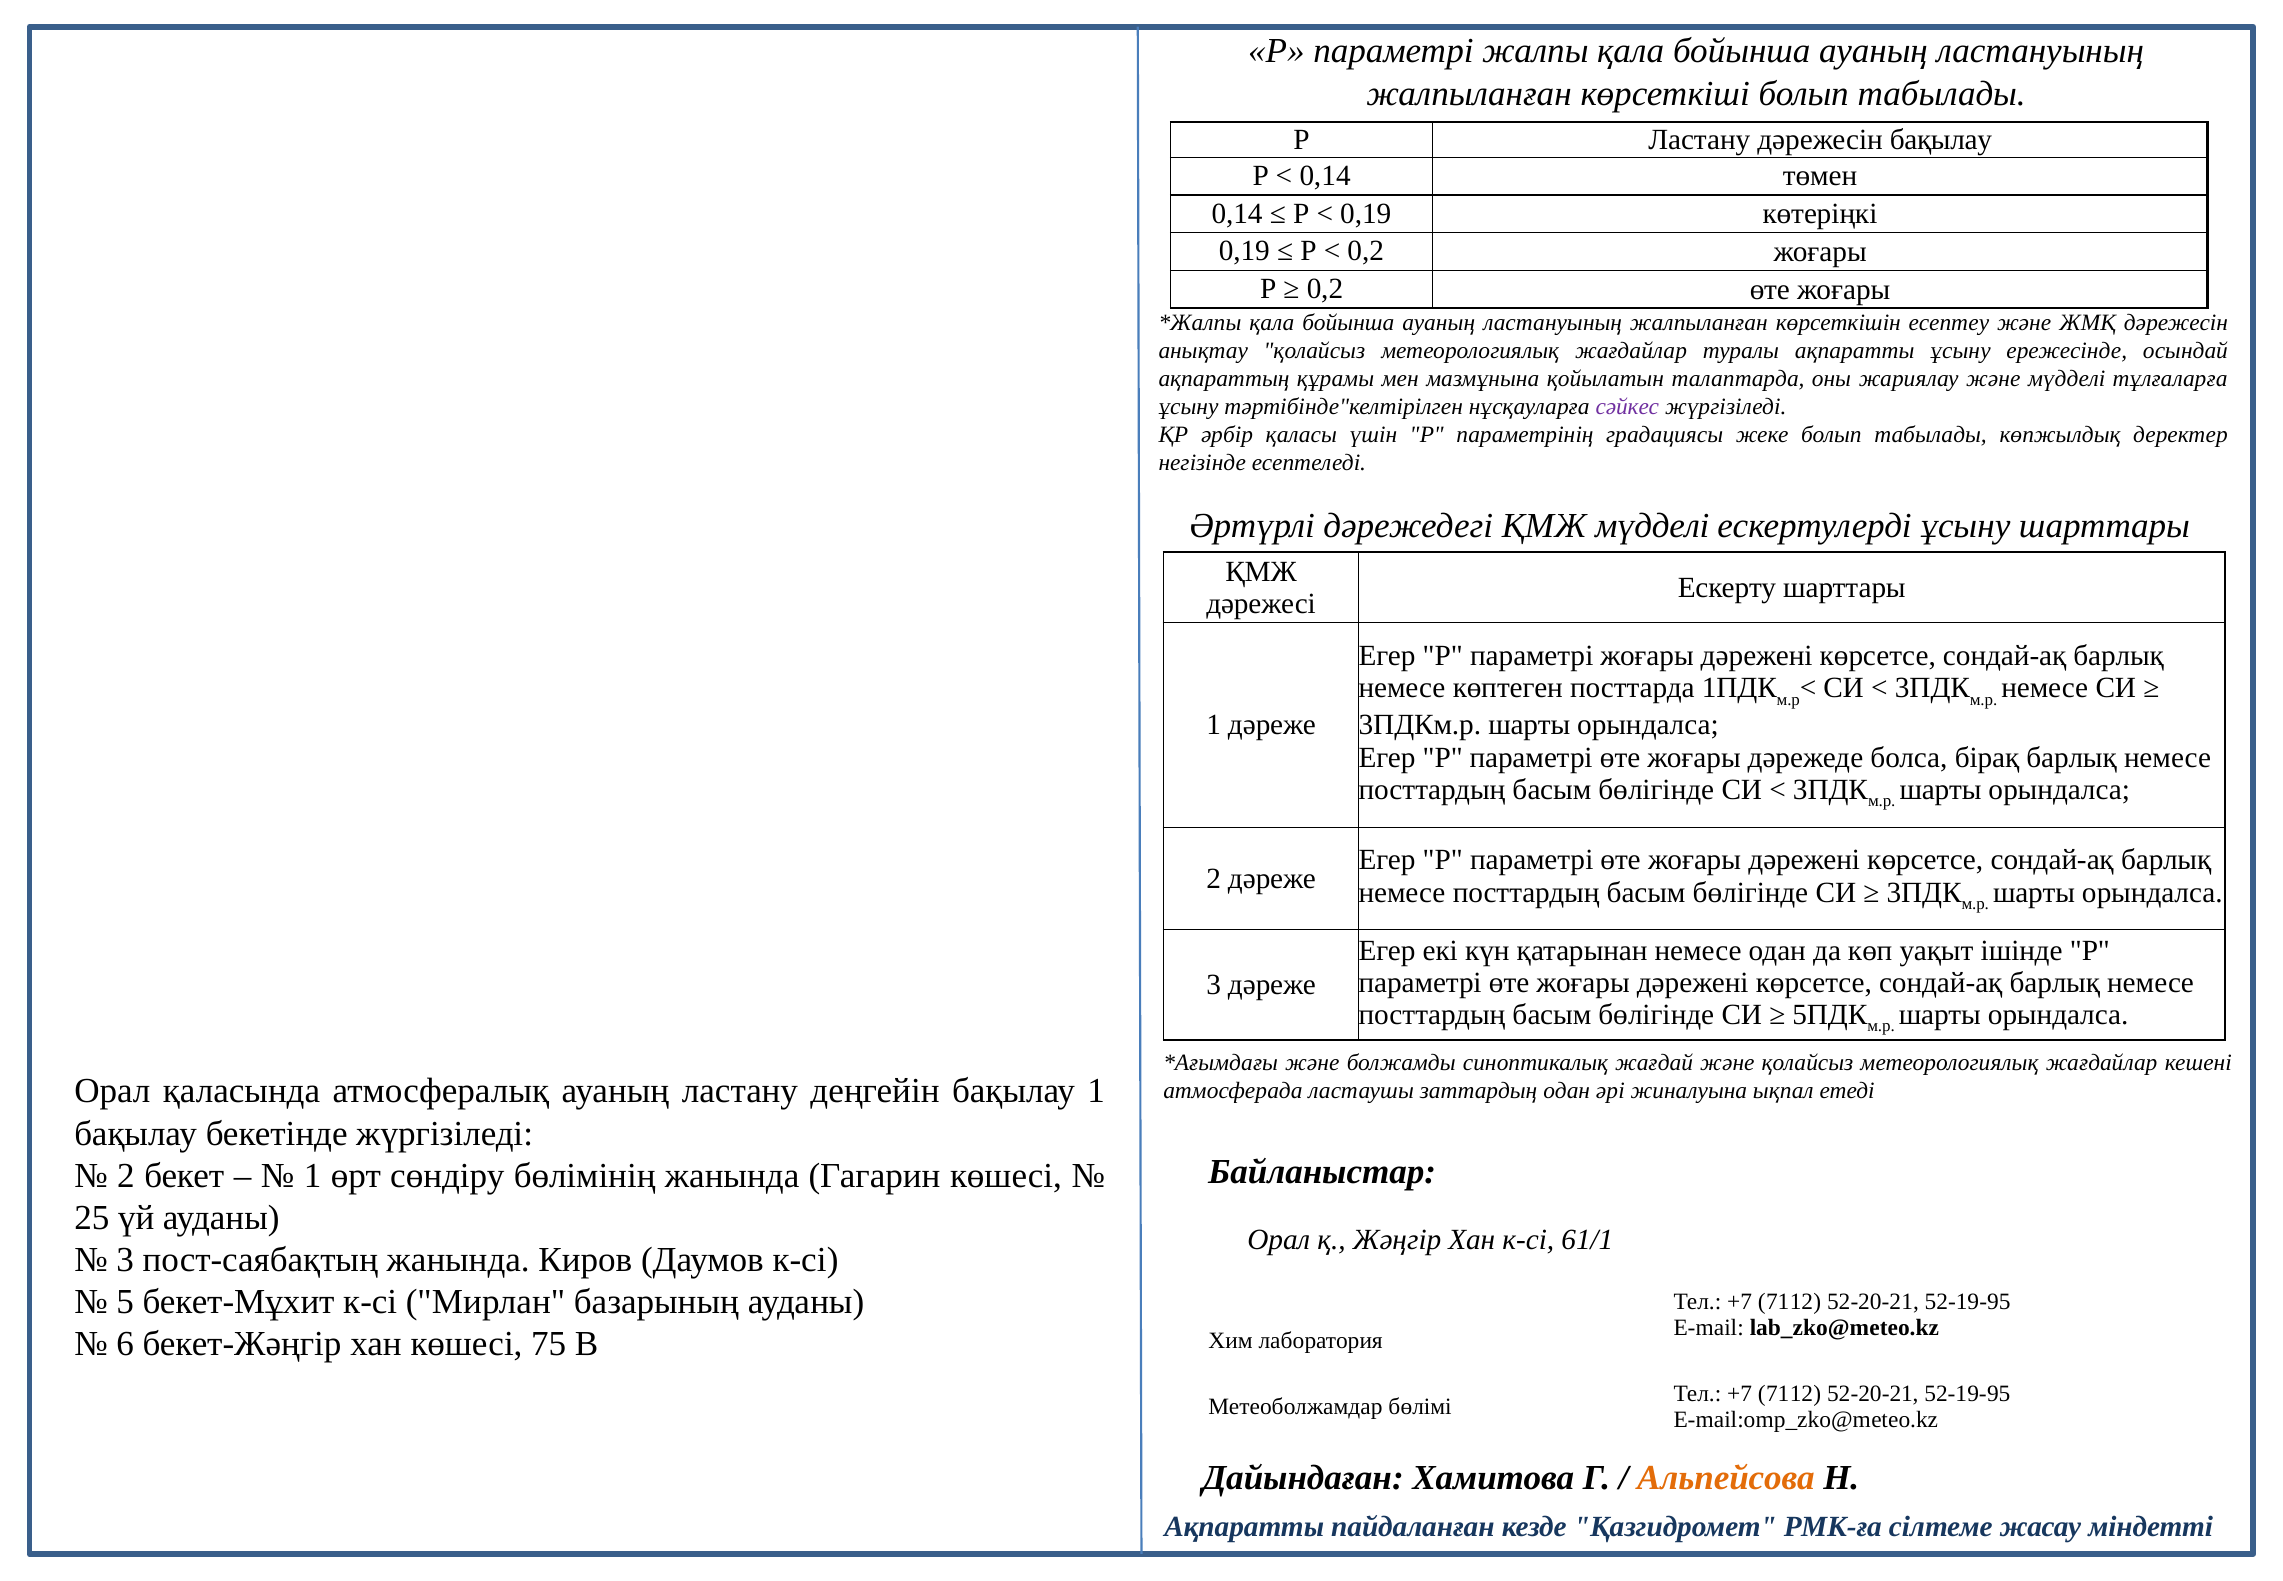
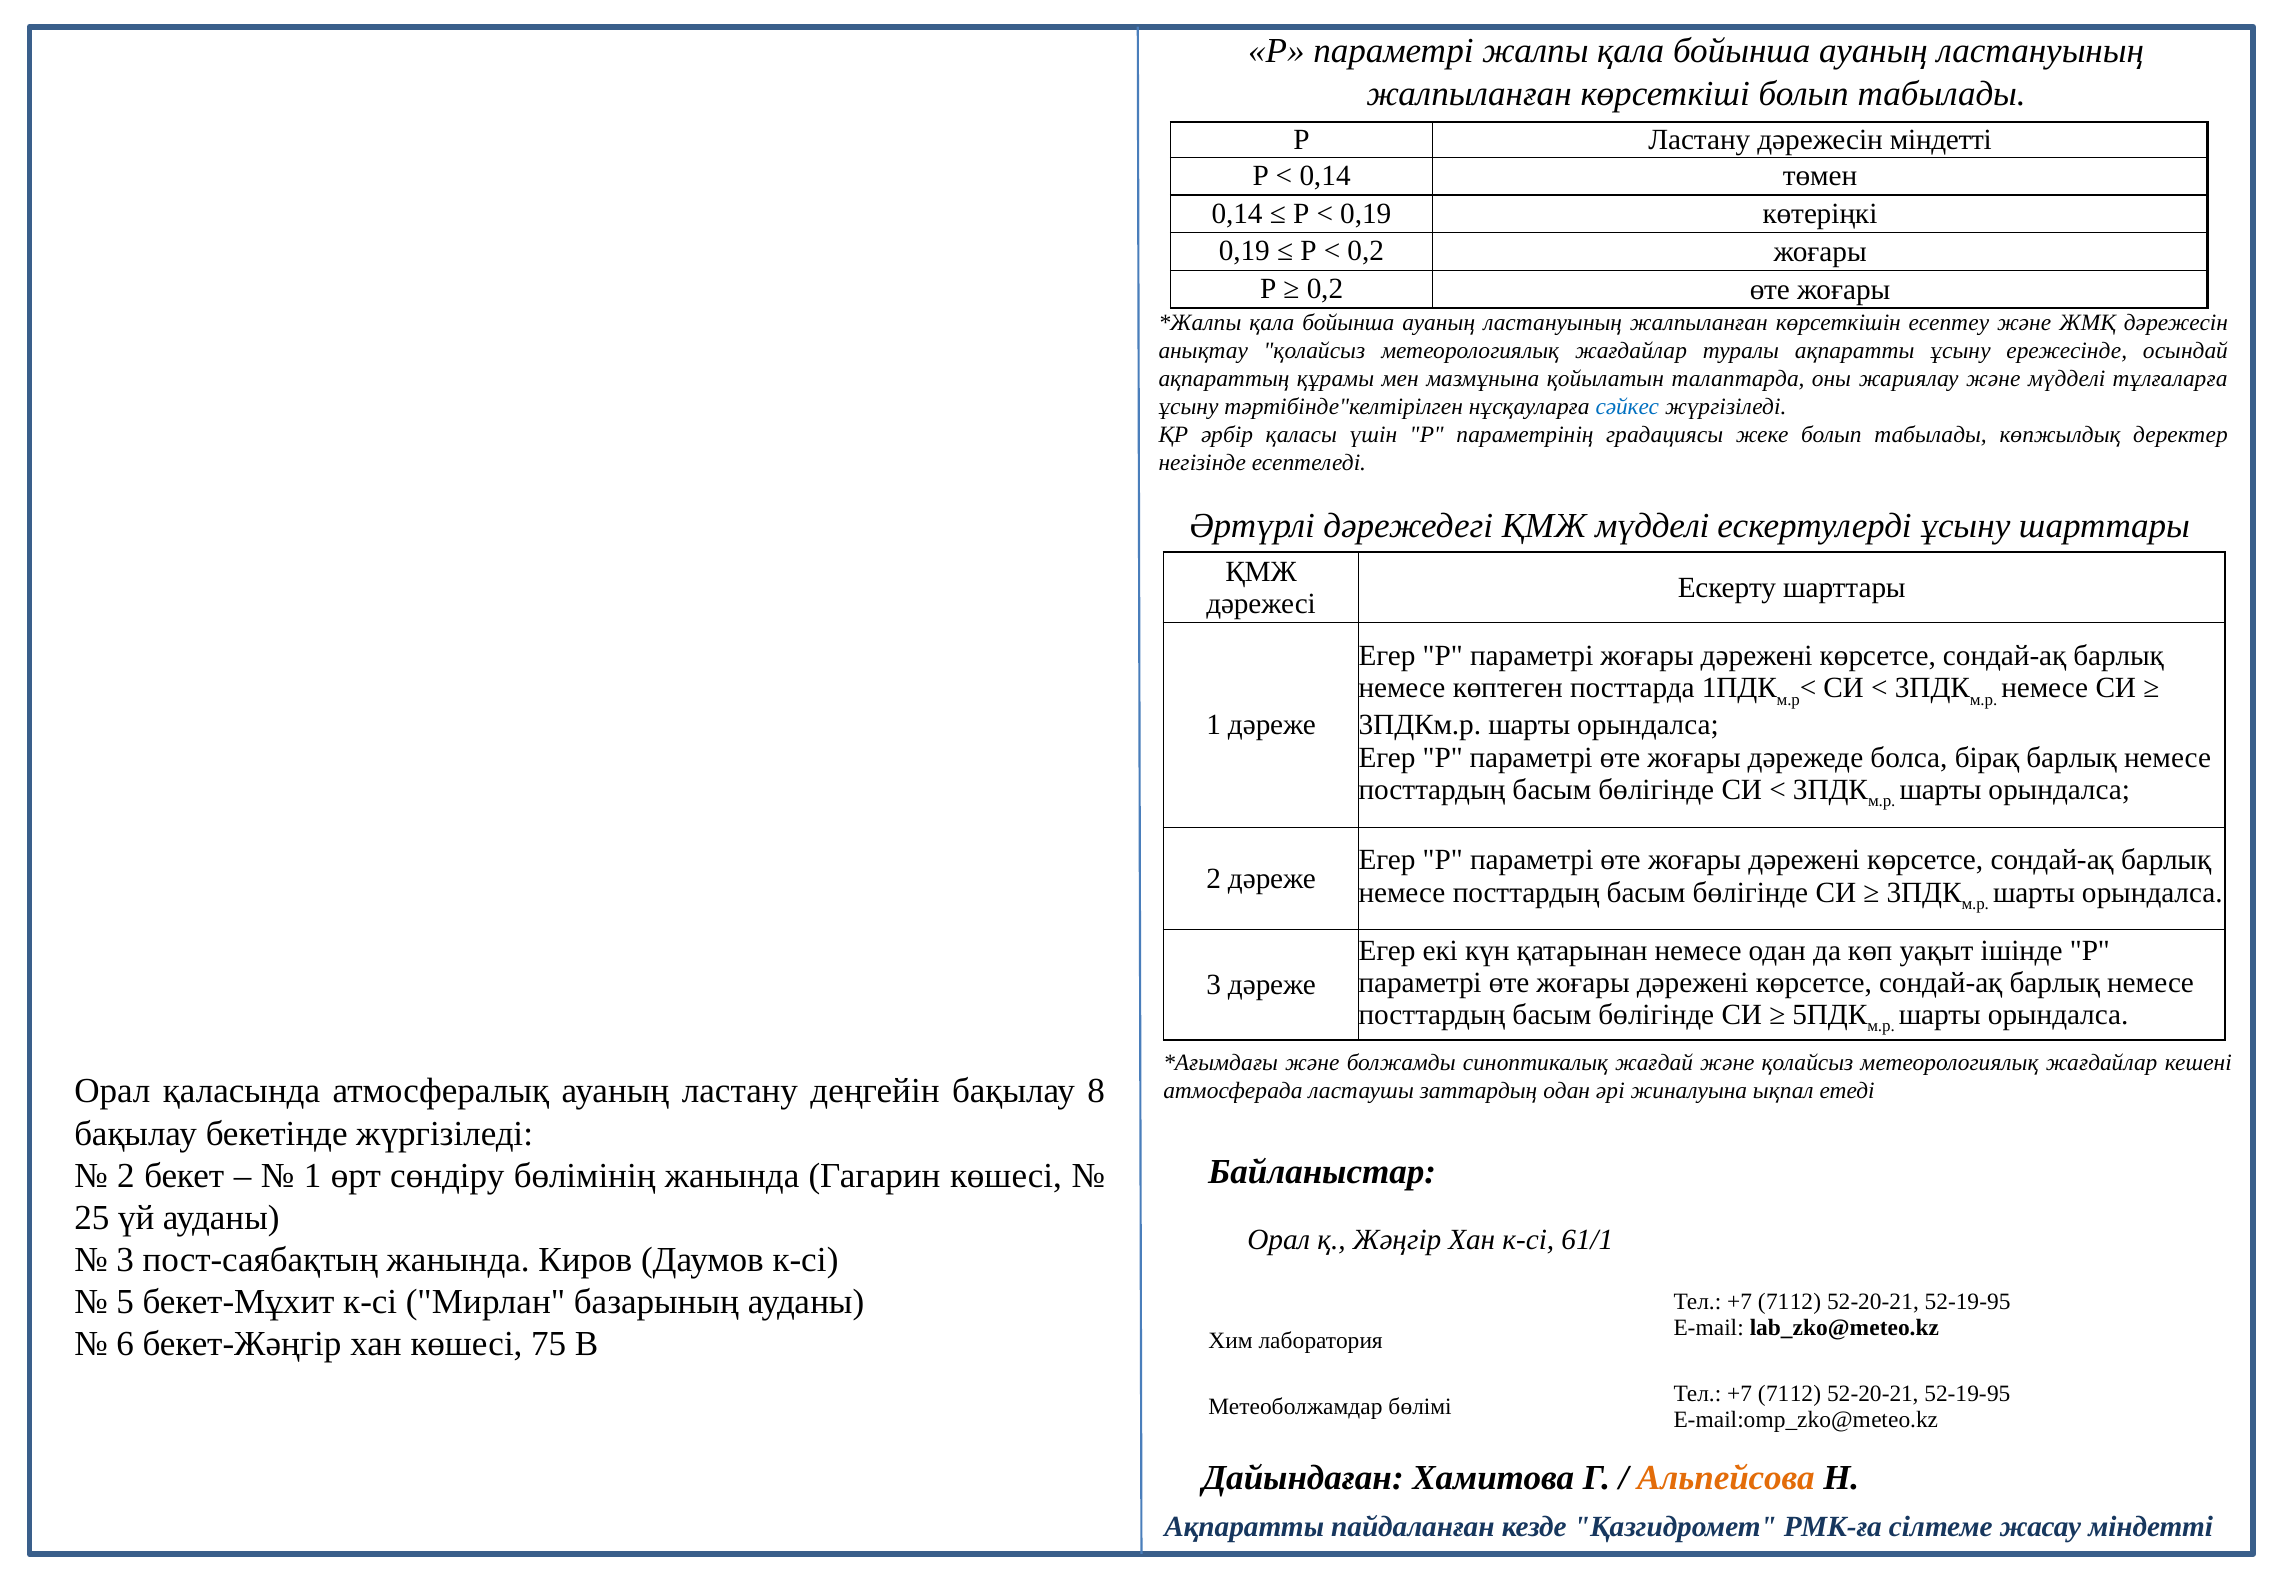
дәрежесін бақылау: бақылау -> міндетті (1941, 140)
сәйкес colour: purple -> blue (1627, 406)
бақылау 1: 1 -> 8 (1096, 1091)
